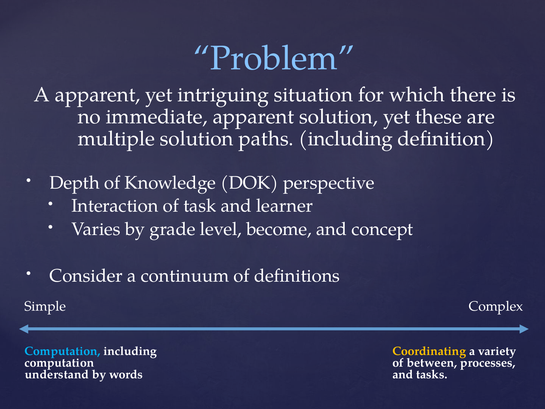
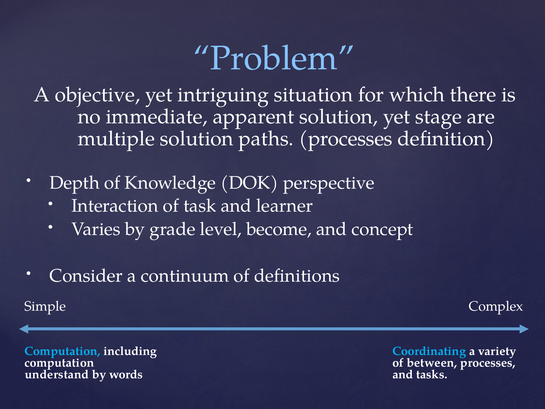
A apparent: apparent -> objective (98, 95)
these: these -> stage (439, 117)
paths including: including -> processes (346, 139)
Coordinating colour: yellow -> light blue (429, 351)
